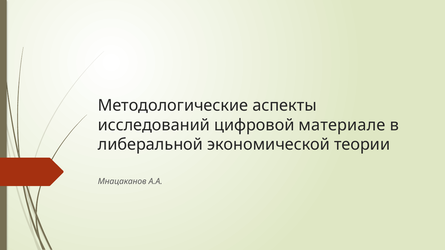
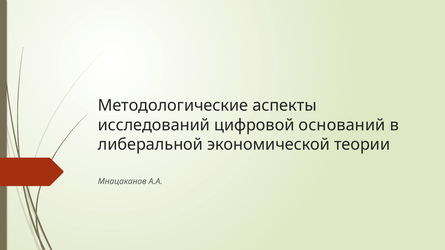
материале: материале -> оснований (342, 125)
